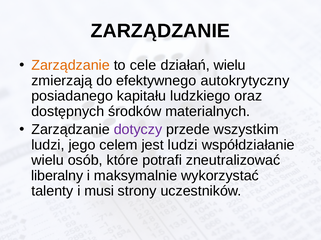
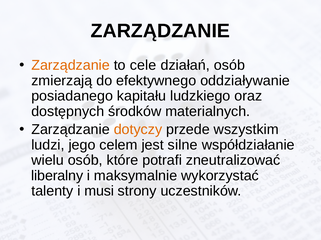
działań wielu: wielu -> osób (229, 65)
autokrytyczny: autokrytyczny -> oddziaływanie (245, 81)
dotyczy colour: purple -> orange (138, 130)
jest ludzi: ludzi -> silne (183, 145)
